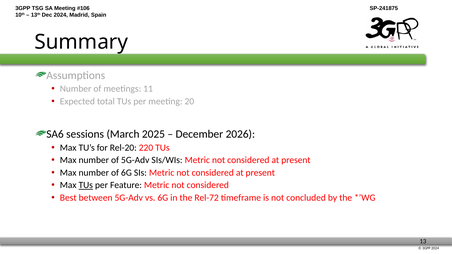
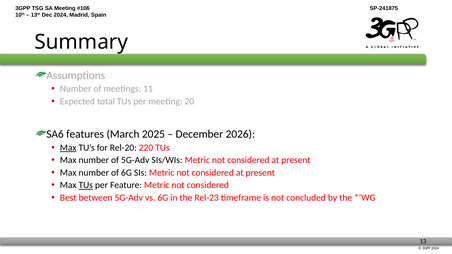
sessions: sessions -> features (85, 134)
Max underline: none -> present (68, 148)
Rel-72: Rel-72 -> Rel-23 (207, 198)
